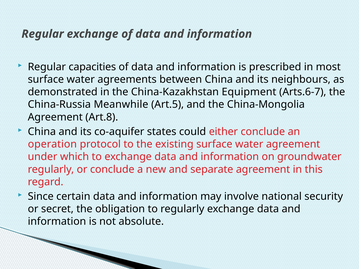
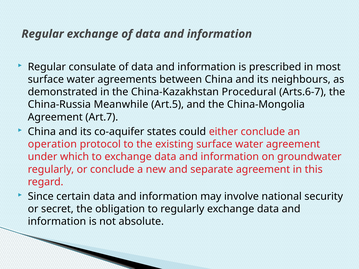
capacities: capacities -> consulate (92, 67)
Equipment: Equipment -> Procedural (249, 92)
Art.8: Art.8 -> Art.7 (102, 117)
